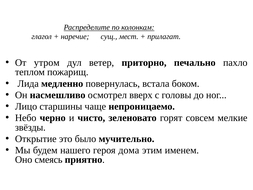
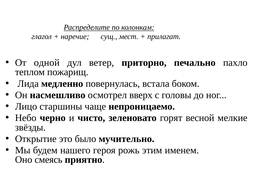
утром: утром -> одной (47, 63)
совсем: совсем -> весной (200, 118)
дома: дома -> рожь (129, 150)
